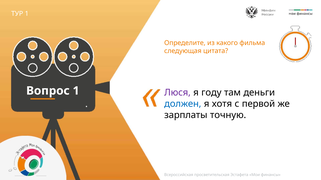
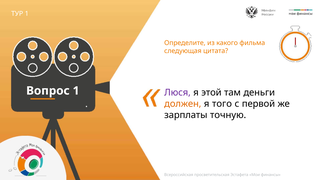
году: году -> этой (211, 93)
должен colour: blue -> orange (183, 104)
хотя: хотя -> того (222, 104)
